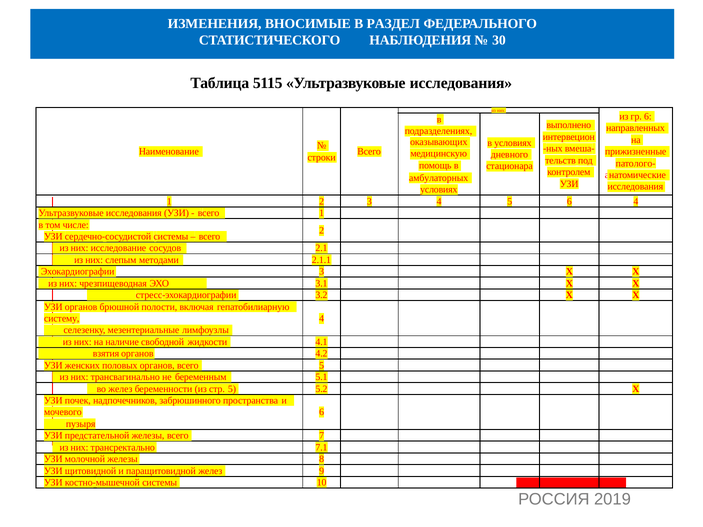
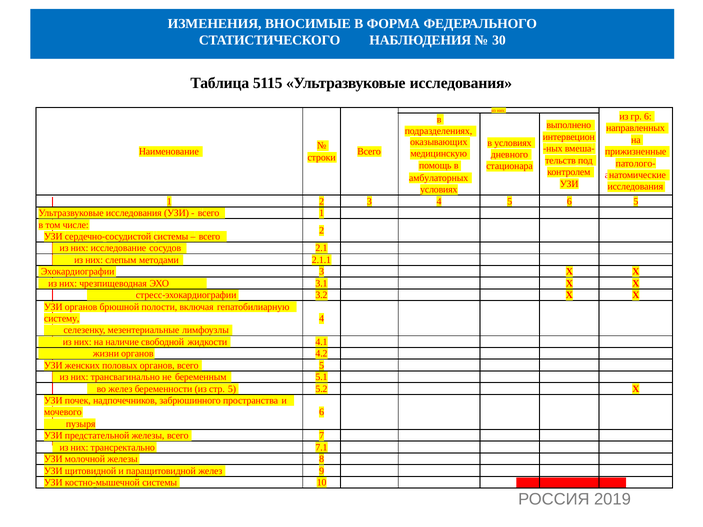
РАЗДЕЛ: РАЗДЕЛ -> ФОРМА (393, 24)
6 4: 4 -> 5 (636, 202)
взятия: взятия -> жизни (106, 354)
